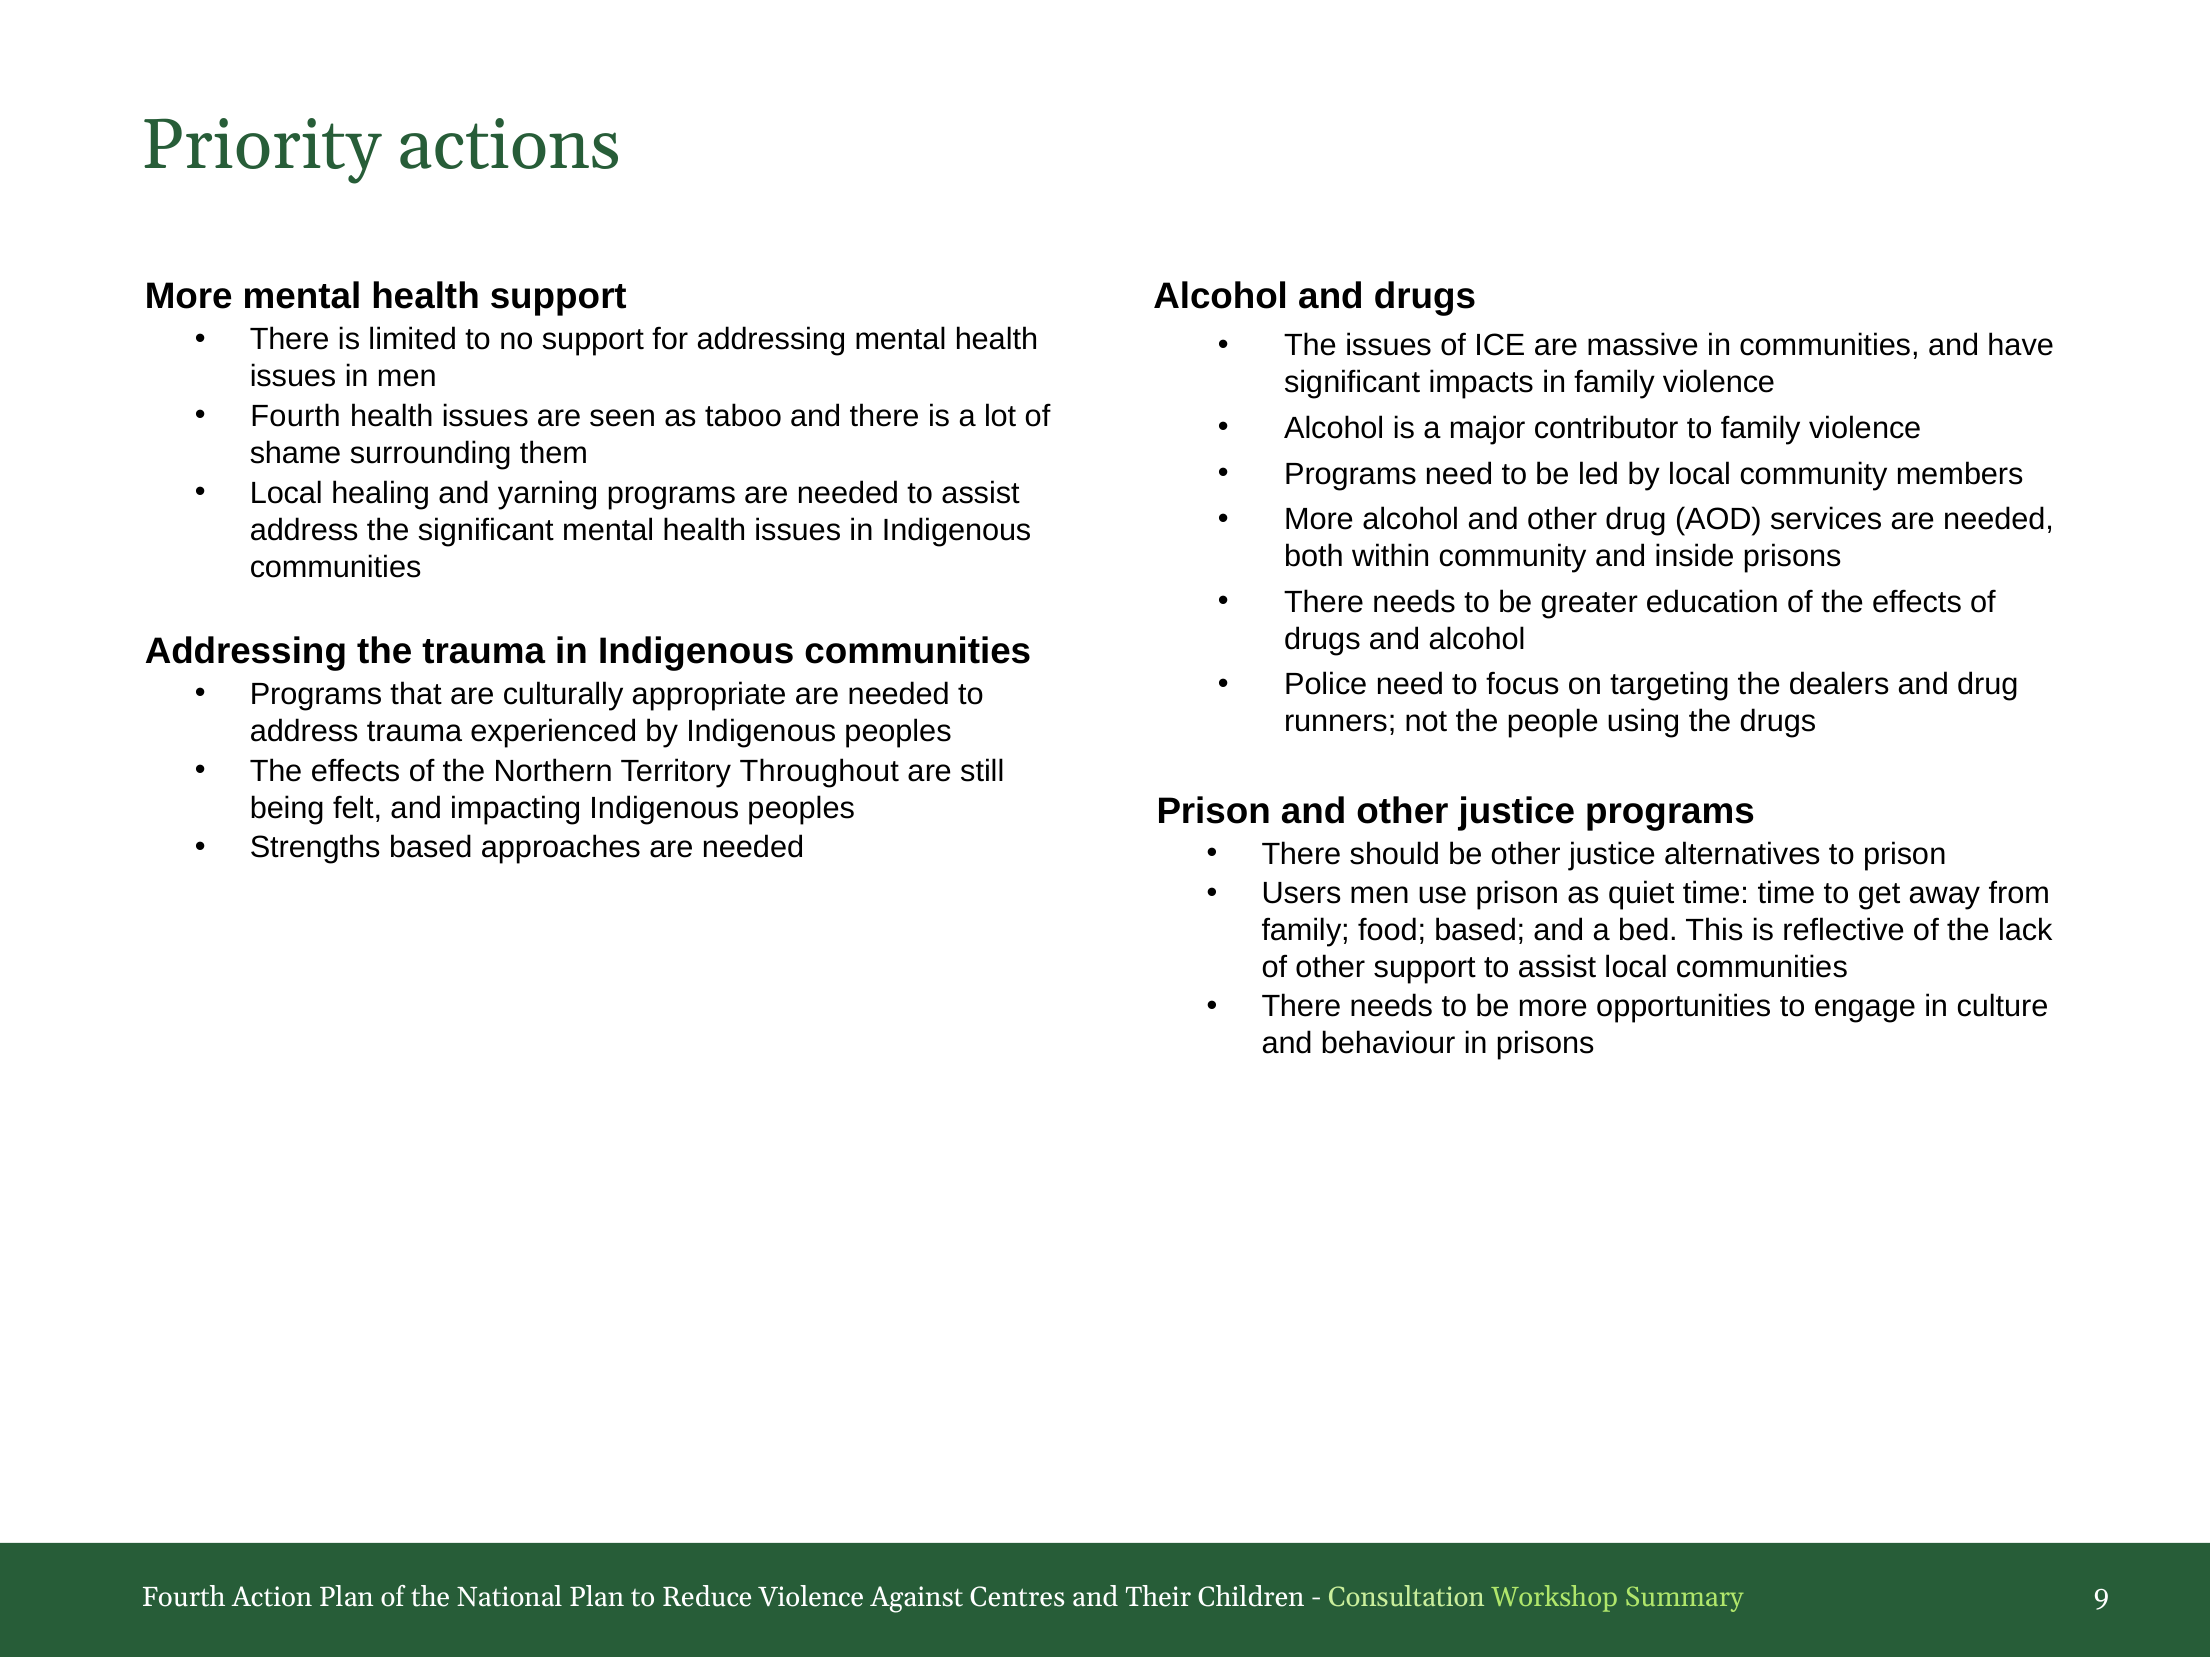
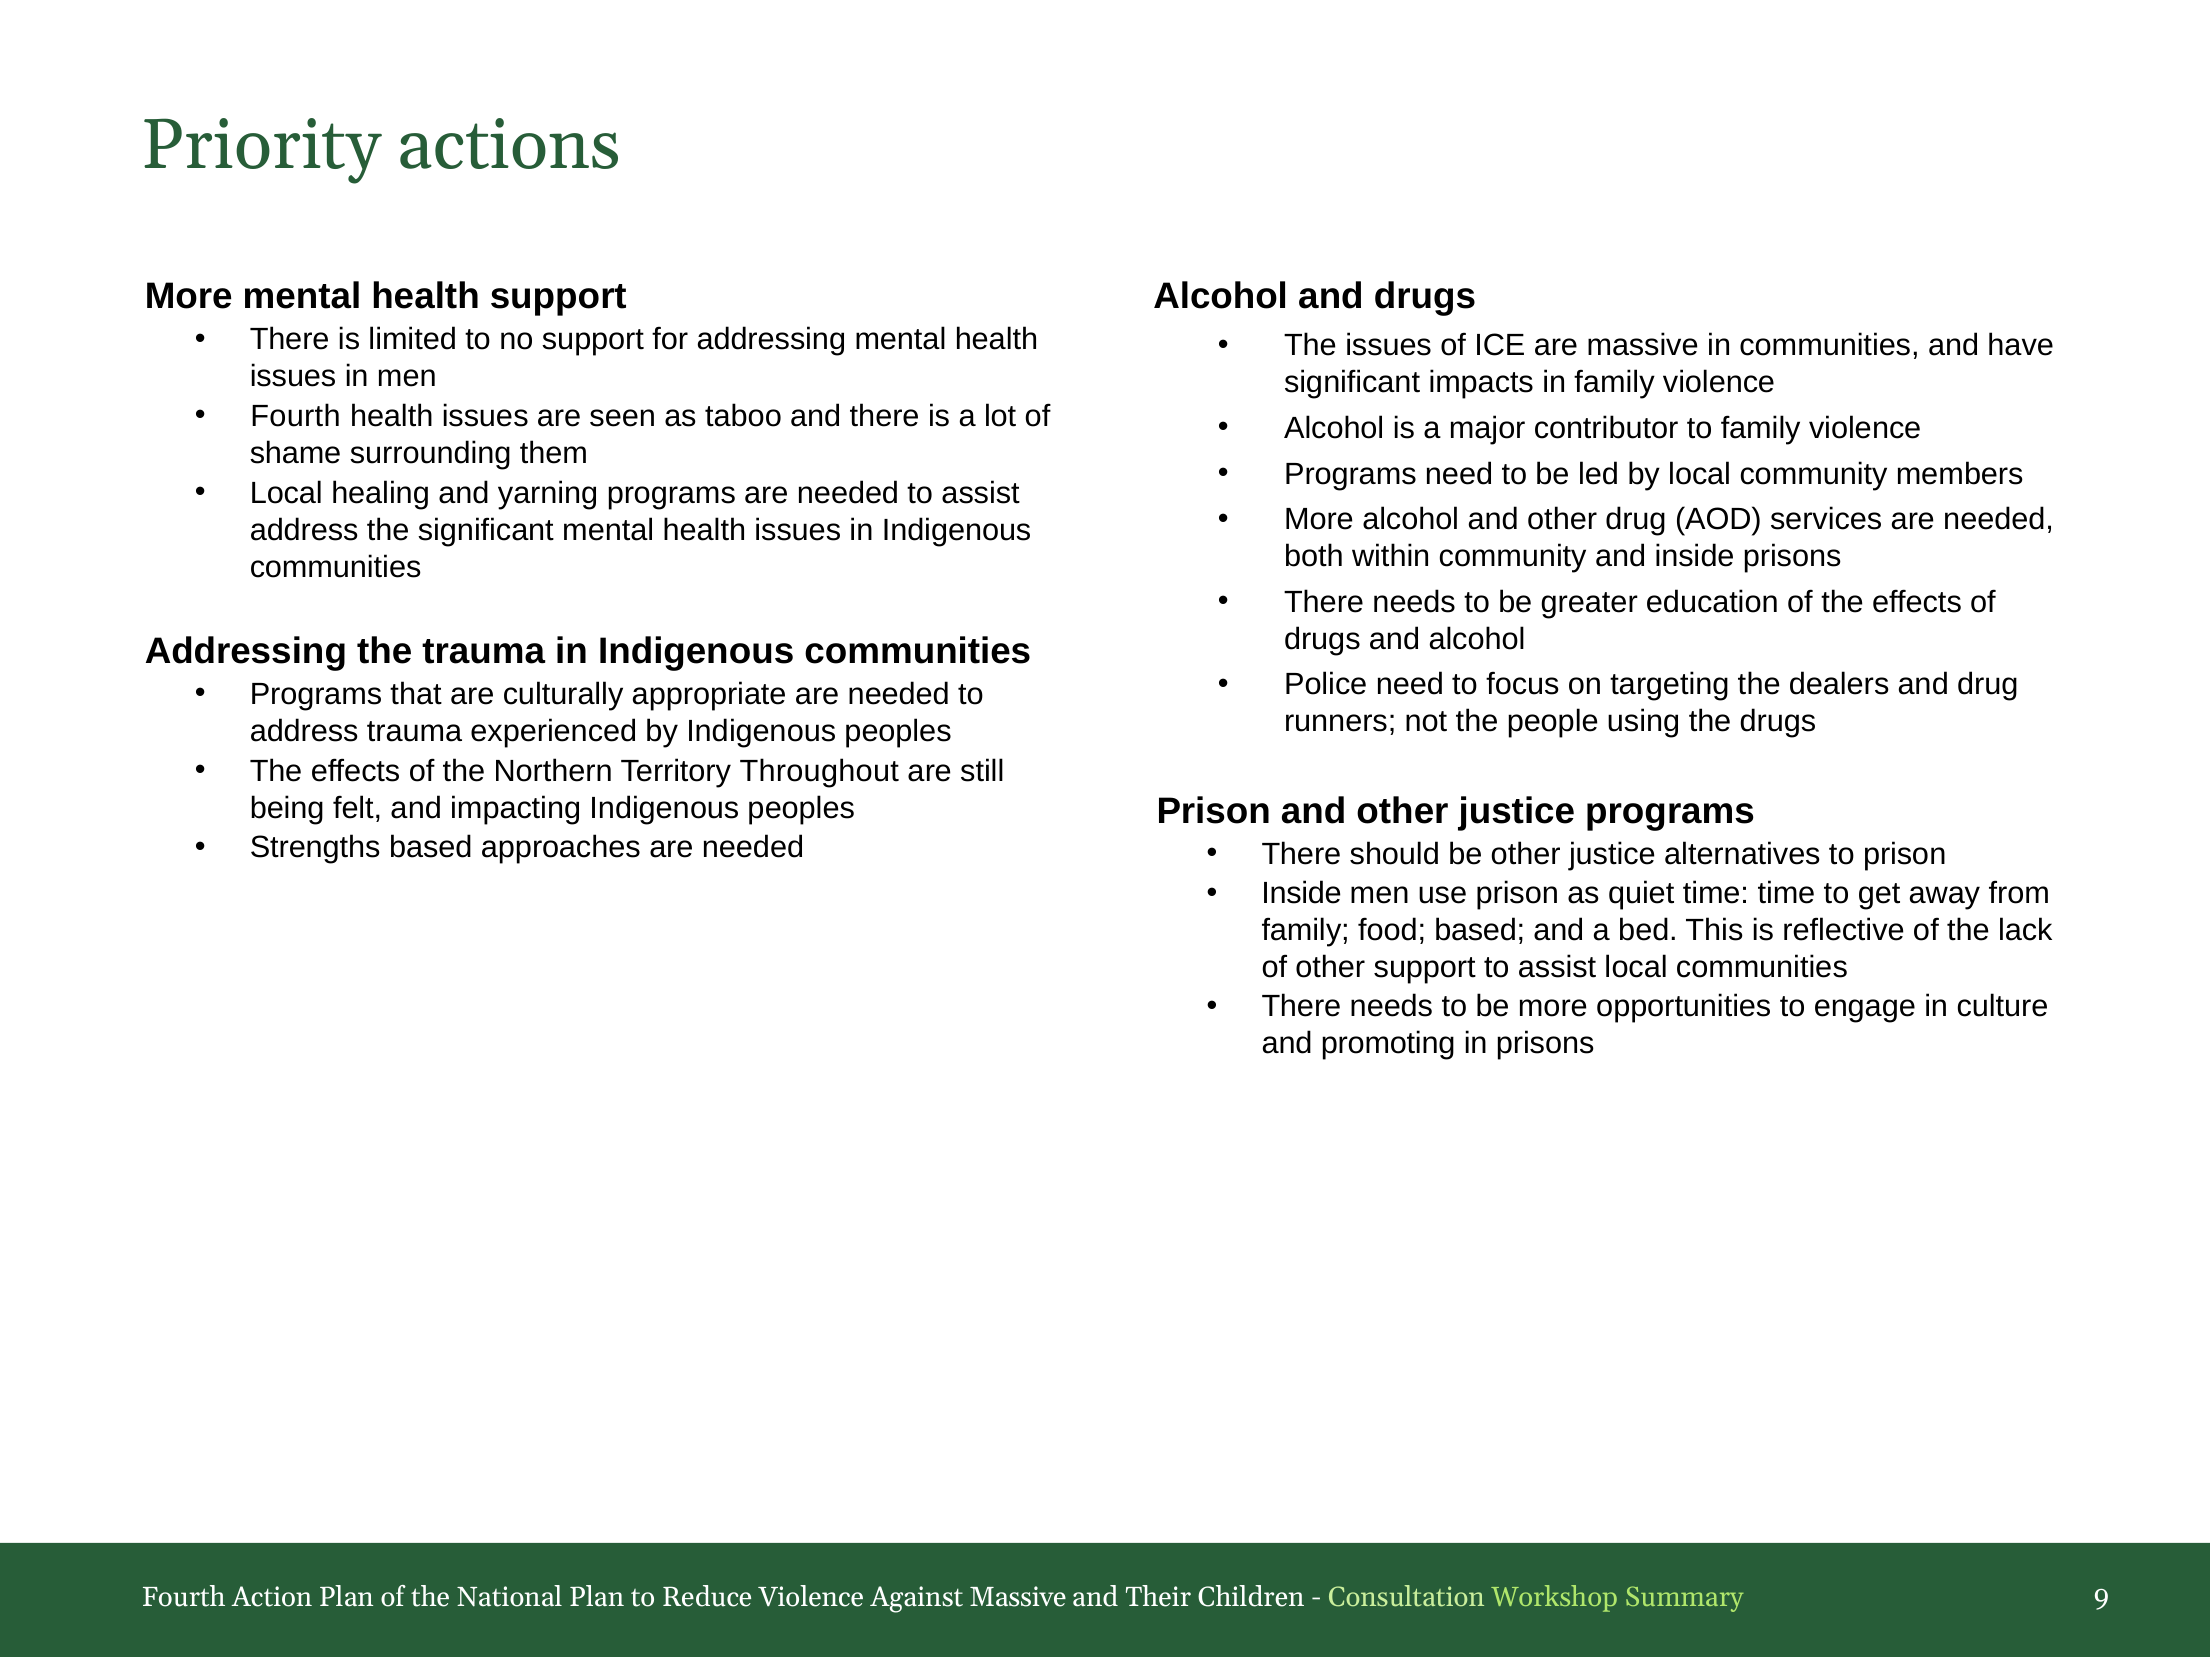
Users: Users -> Inside (1302, 894)
behaviour: behaviour -> promoting (1388, 1044)
Against Centres: Centres -> Massive (1018, 1598)
